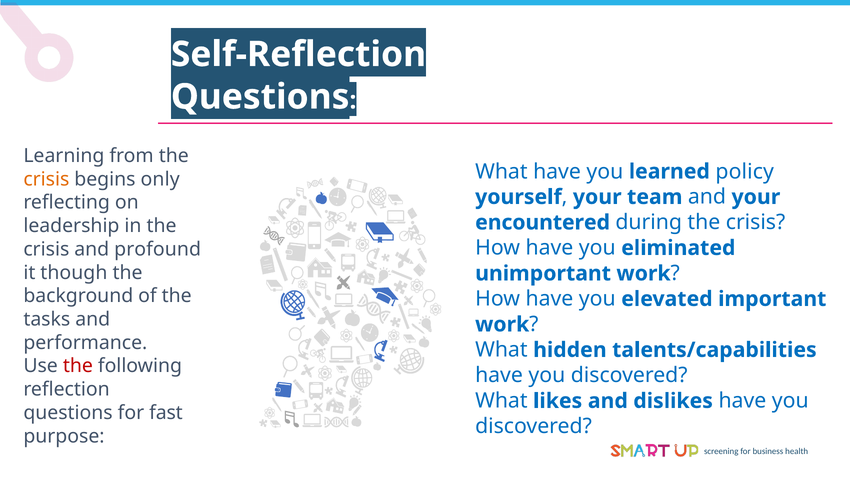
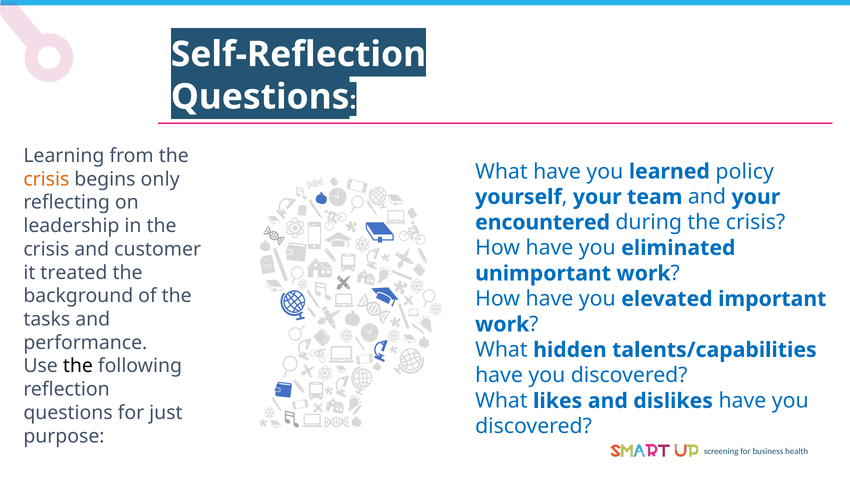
profound: profound -> customer (158, 249)
though: though -> treated (74, 273)
the colour: red -> black (78, 366)
fast: fast -> just (166, 413)
